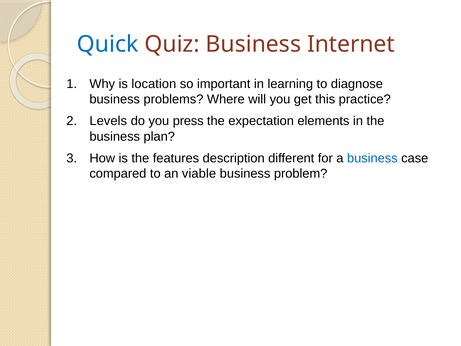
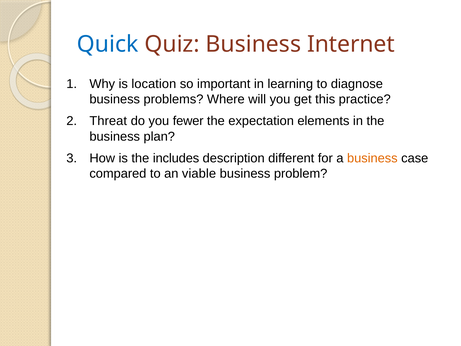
Levels: Levels -> Threat (108, 121)
press: press -> fewer (188, 121)
features: features -> includes (176, 158)
business colour: blue -> orange (372, 158)
